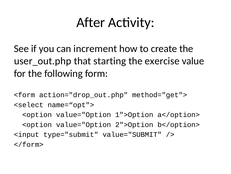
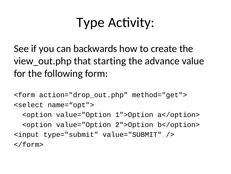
After: After -> Type (91, 22)
increment: increment -> backwards (95, 48)
user_out.php: user_out.php -> view_out.php (43, 61)
exercise: exercise -> advance (162, 61)
